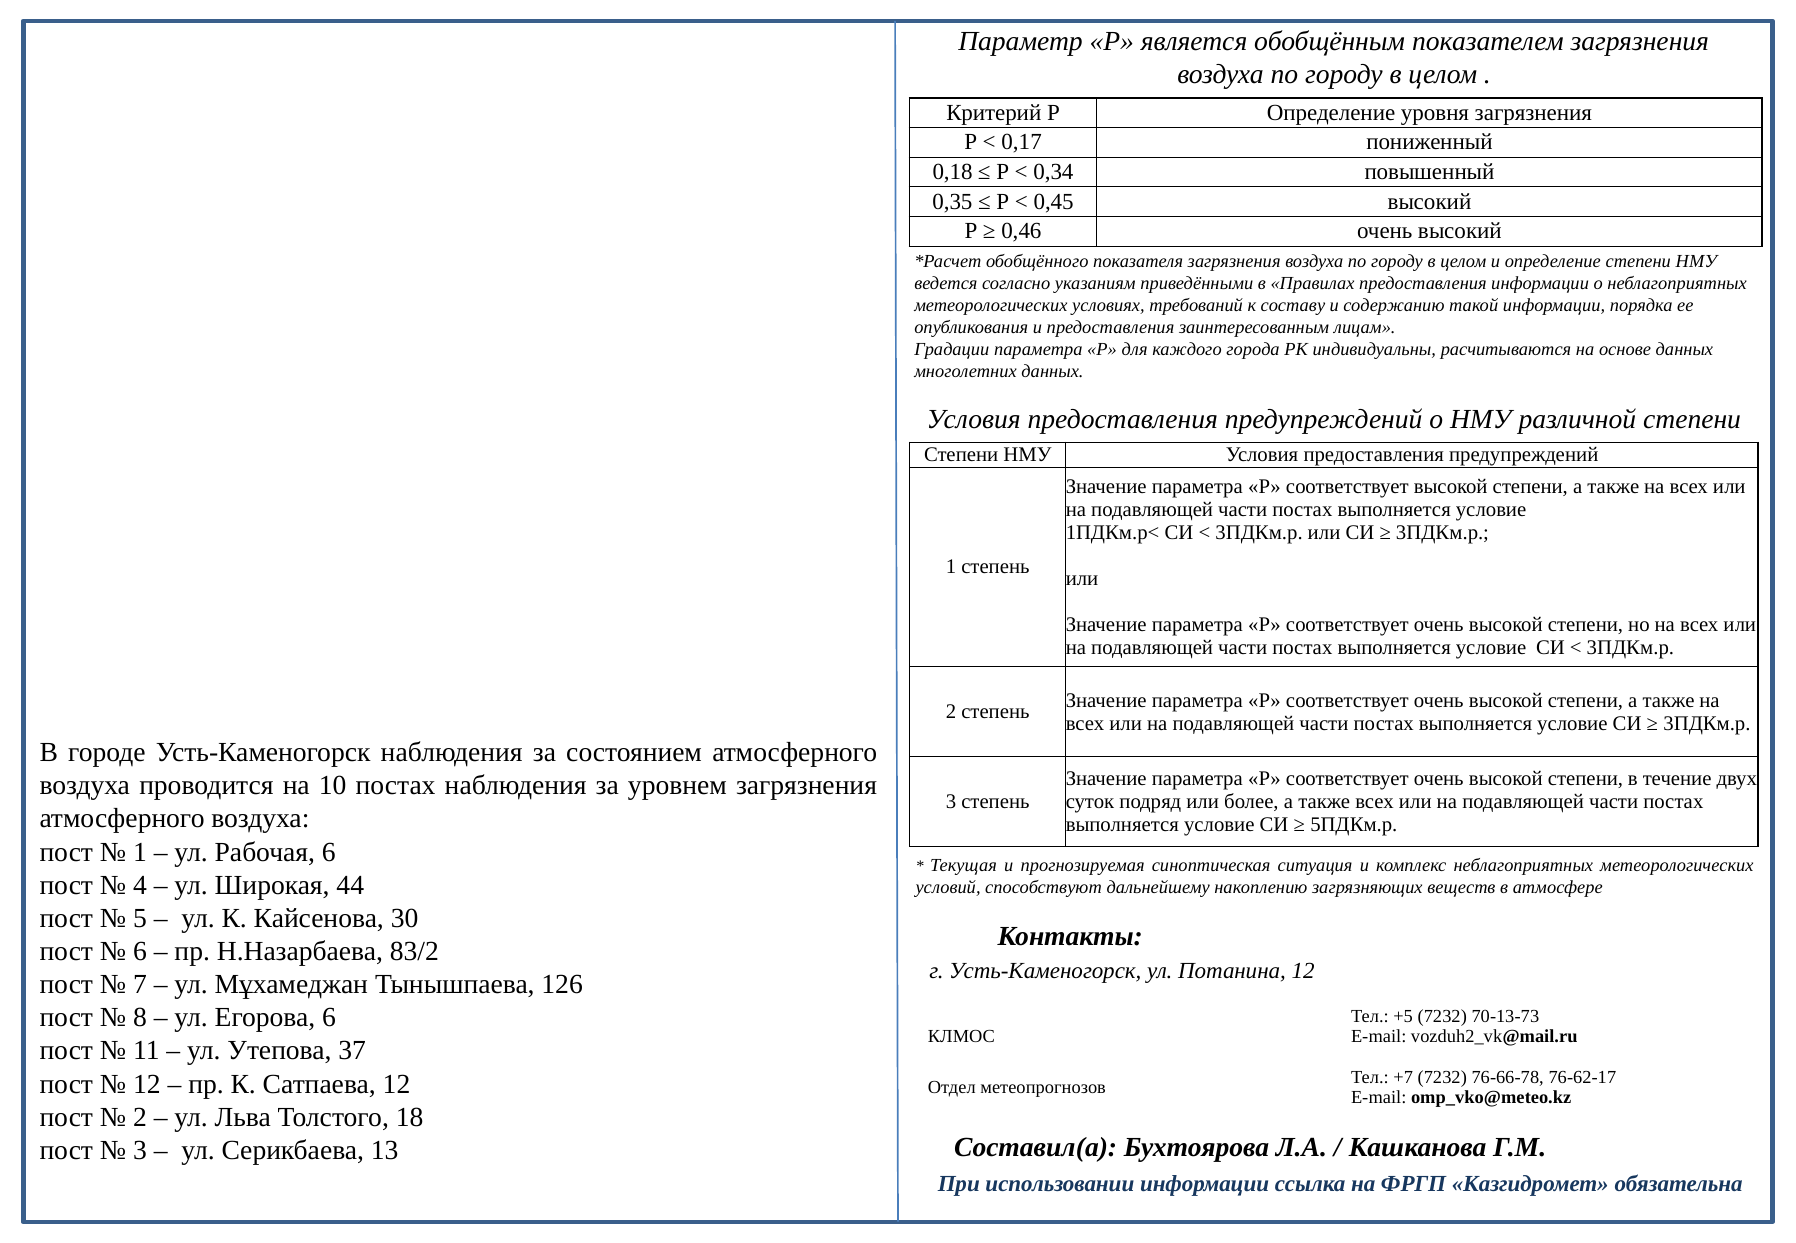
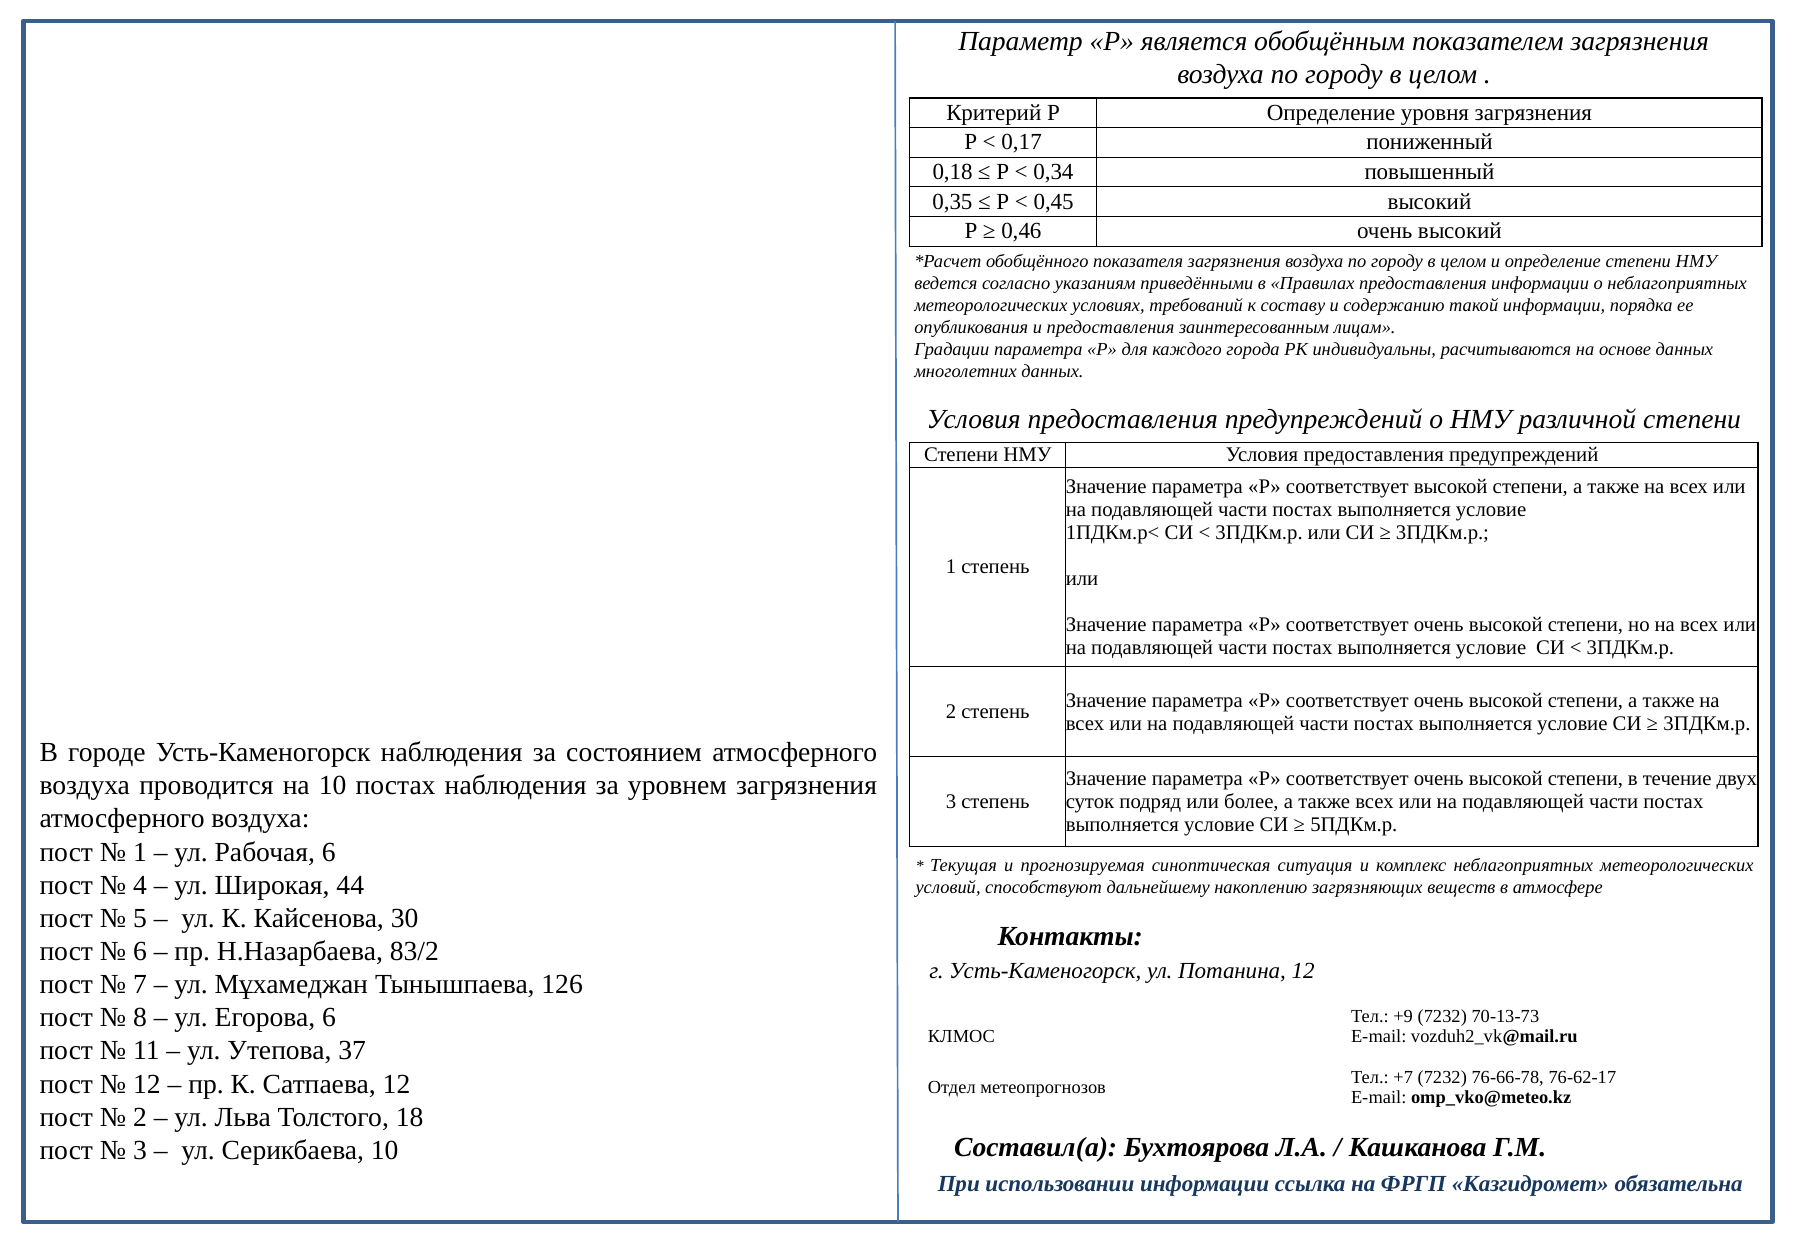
+5: +5 -> +9 (1403, 1017)
Серикбаева 13: 13 -> 10 (385, 1151)
